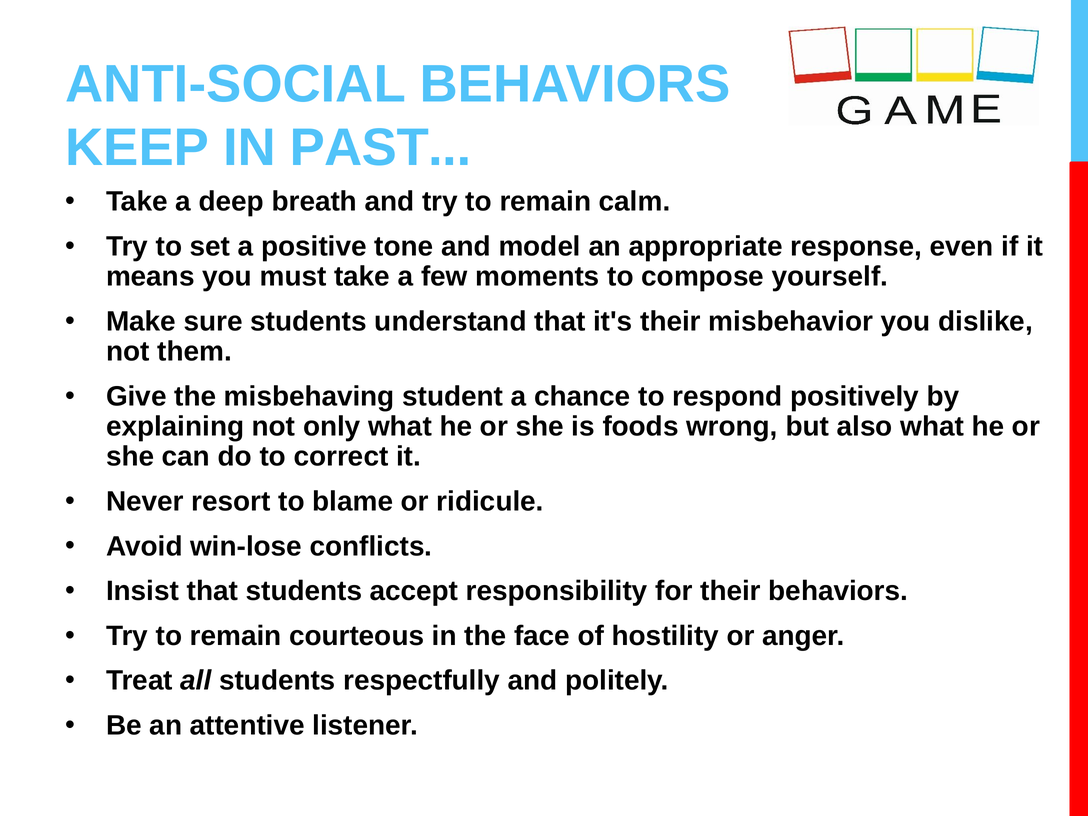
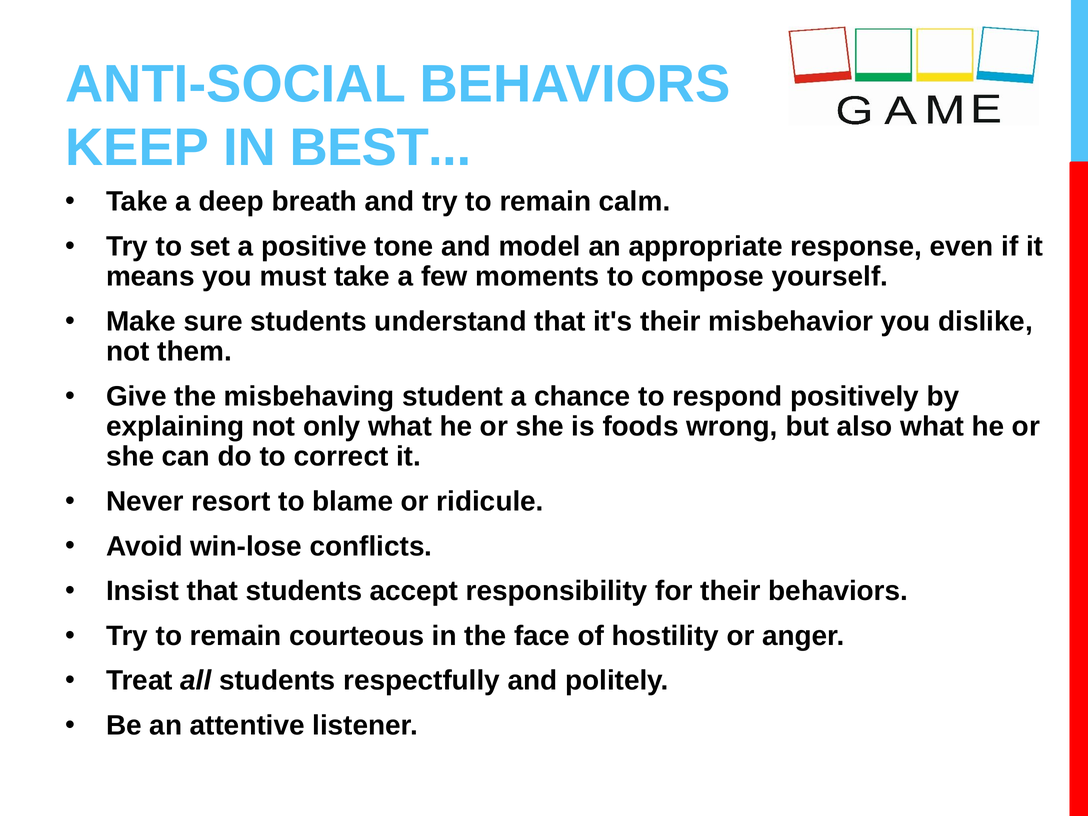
PAST: PAST -> BEST (380, 148)
